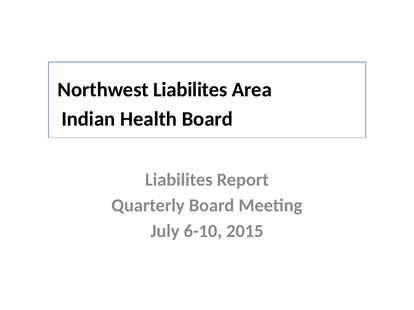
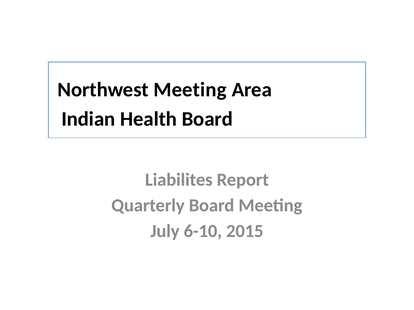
Northwest Liabilites: Liabilites -> Meeting (190, 90)
